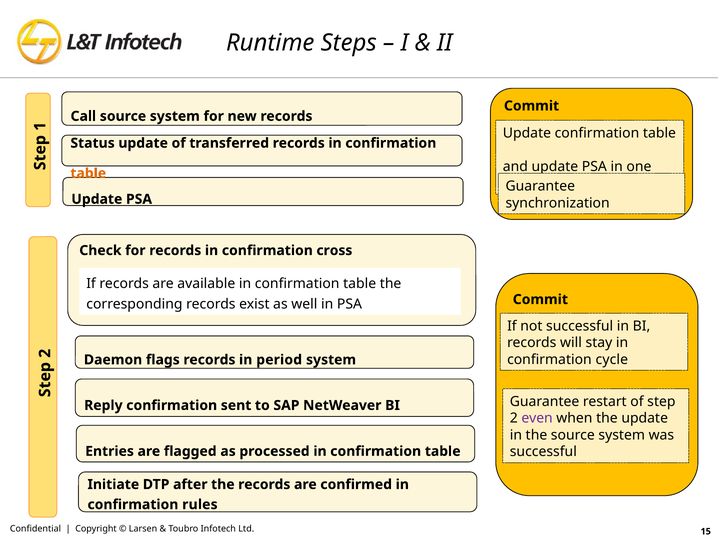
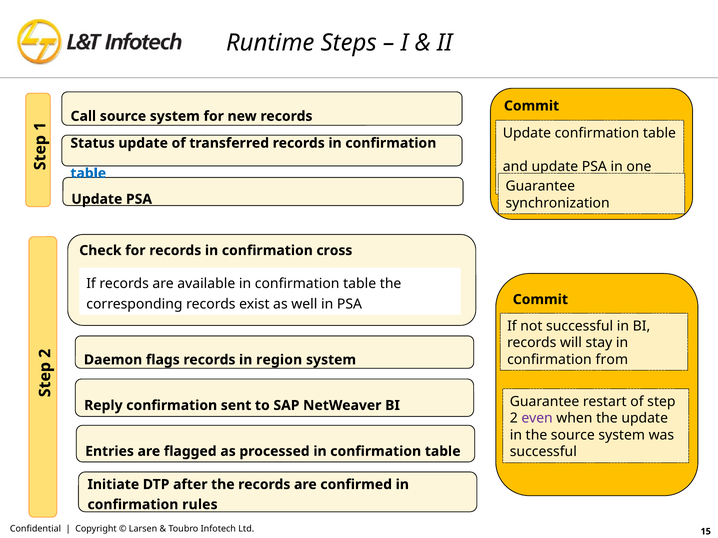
table colour: orange -> blue (88, 173)
cycle: cycle -> from (612, 360)
period: period -> region (279, 360)
